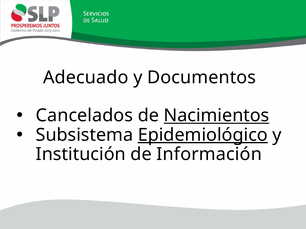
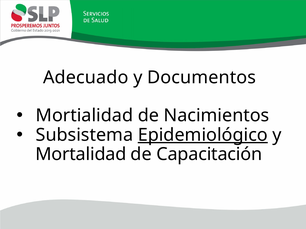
Cancelados: Cancelados -> Mortialidad (84, 116)
Nacimientos underline: present -> none (217, 116)
Institución: Institución -> Mortalidad (81, 155)
Información: Información -> Capacitación (209, 155)
